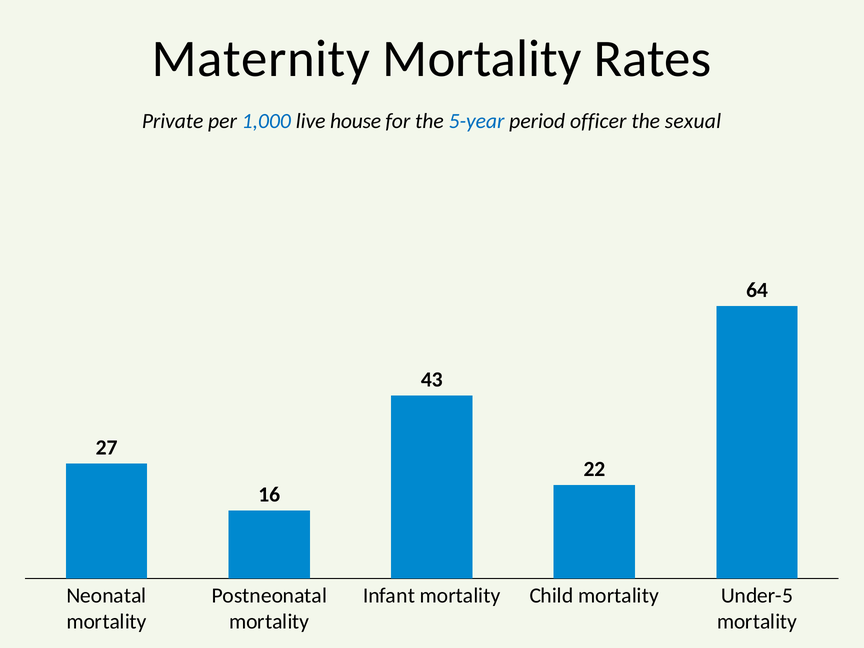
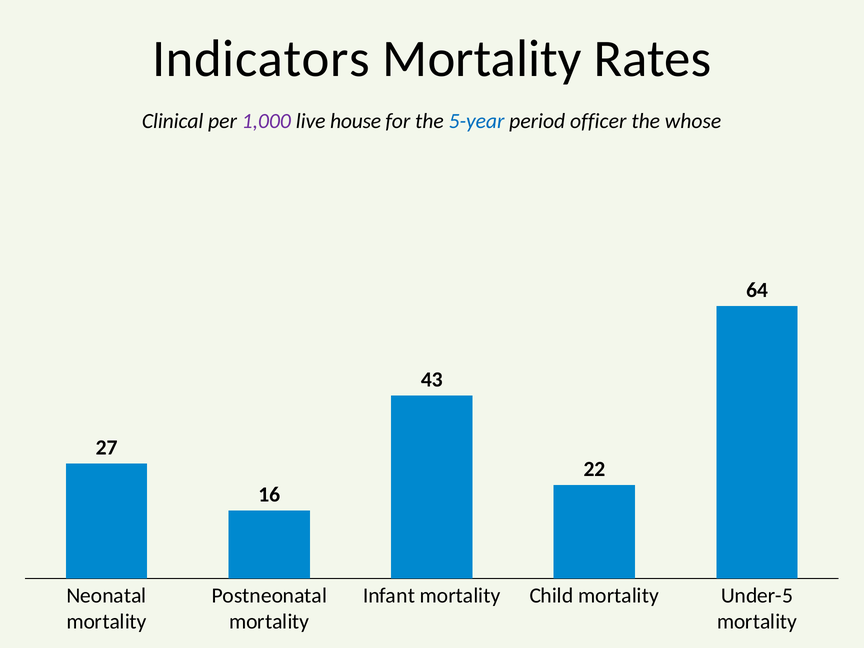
Maternity: Maternity -> Indicators (261, 59)
Private: Private -> Clinical (173, 121)
1,000 colour: blue -> purple (266, 121)
sexual: sexual -> whose (693, 121)
